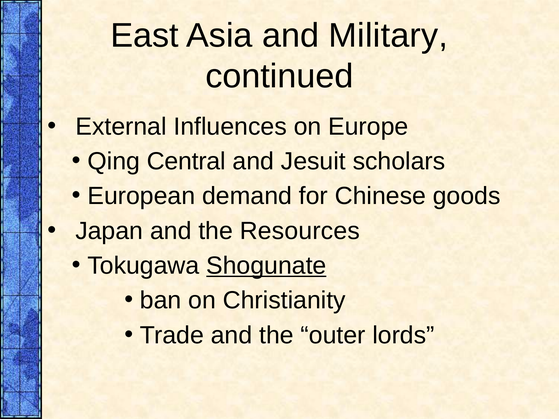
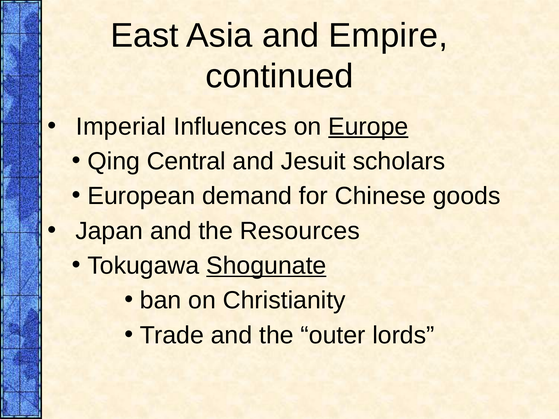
Military: Military -> Empire (388, 35)
External: External -> Imperial (121, 127)
Europe underline: none -> present (368, 127)
